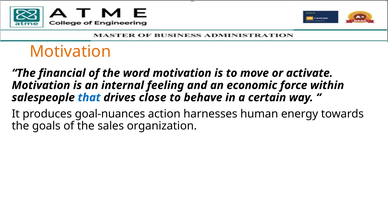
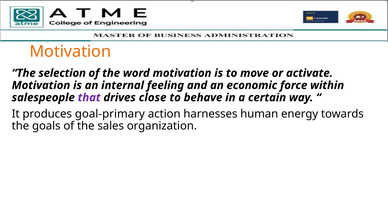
financial: financial -> selection (62, 73)
that colour: blue -> purple (89, 98)
goal-nuances: goal-nuances -> goal-primary (110, 114)
